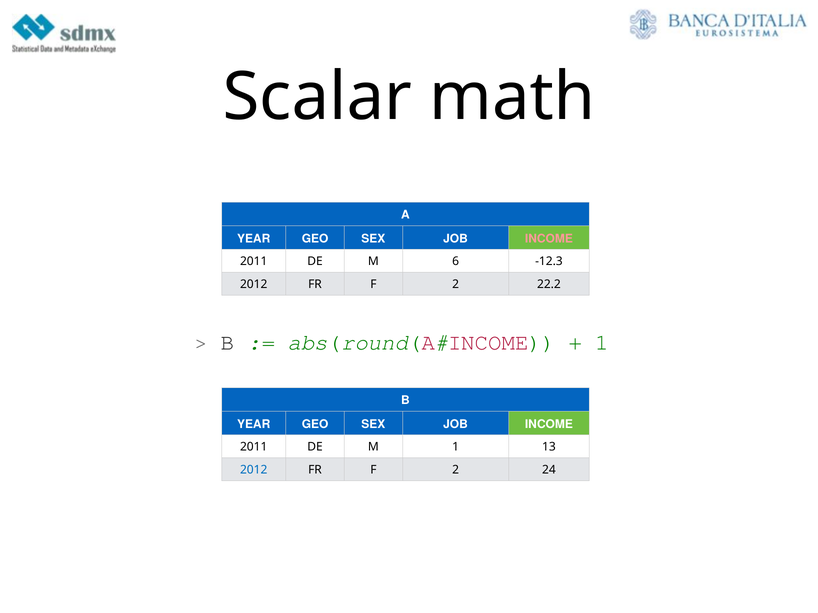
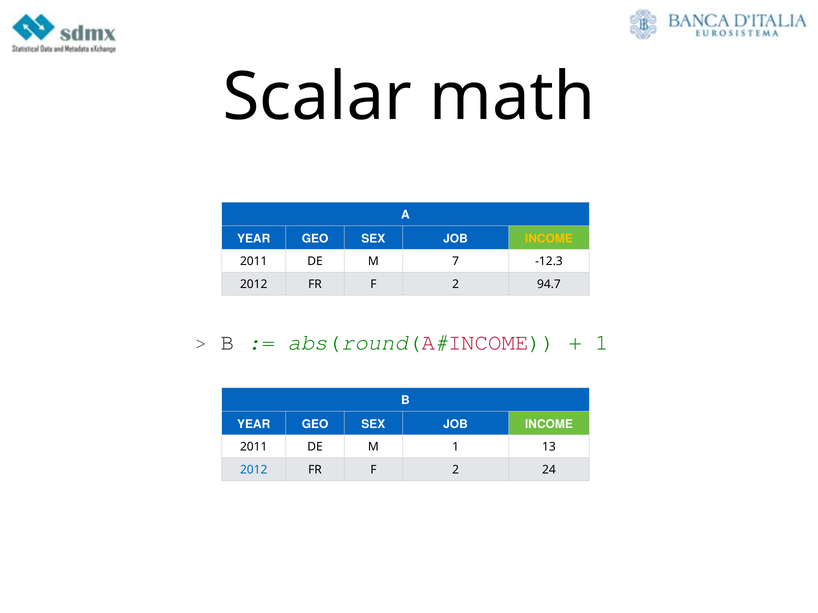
INCOME colour: pink -> yellow (549, 239)
6: 6 -> 7 (456, 262)
22.2: 22.2 -> 94.7 (549, 285)
